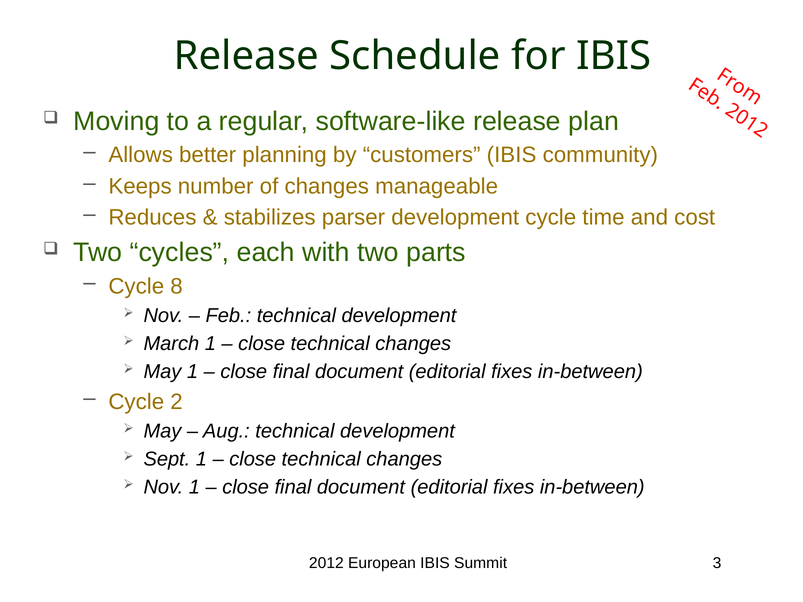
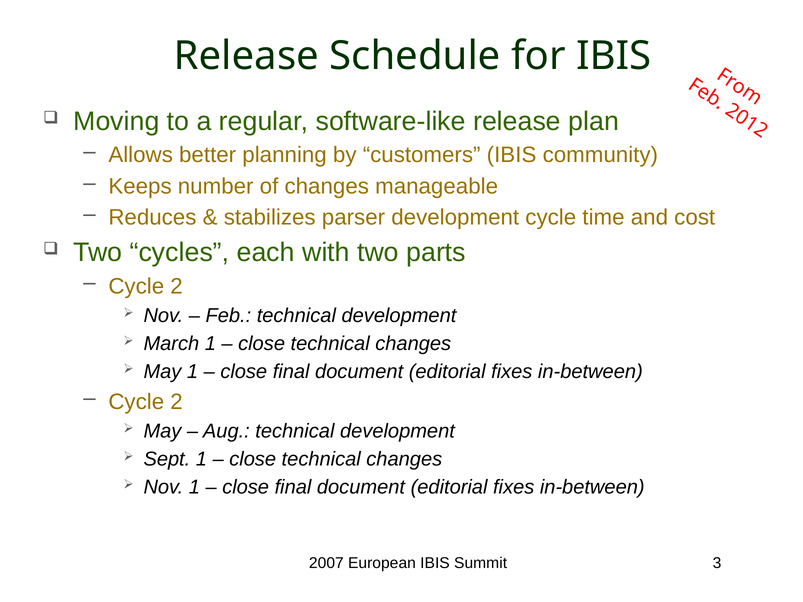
8: 8 -> 2 (177, 286)
2012: 2012 -> 2007 (326, 563)
